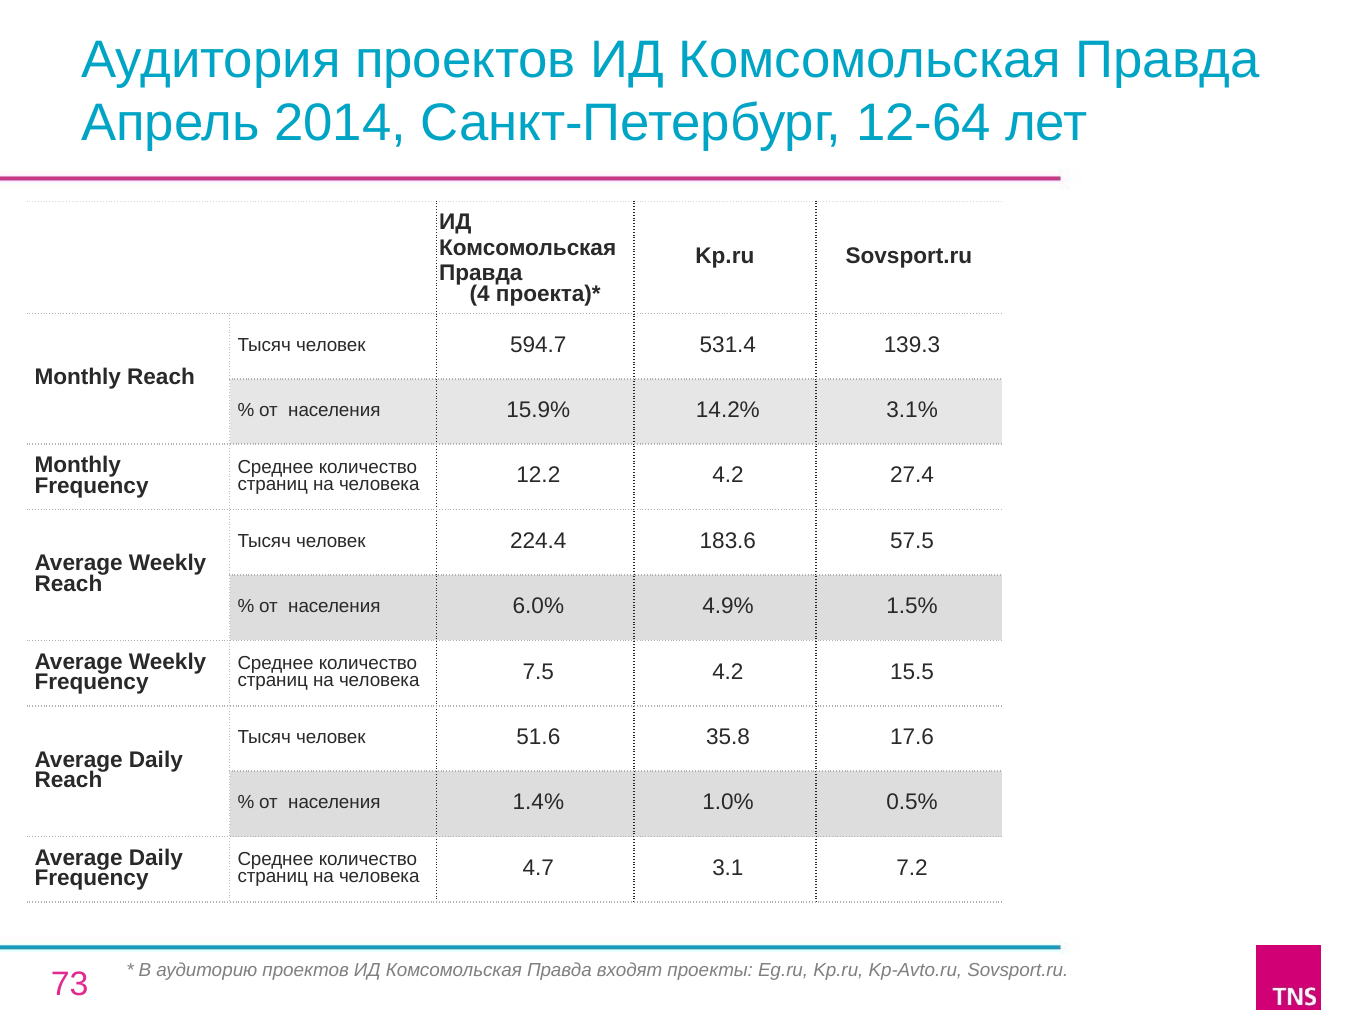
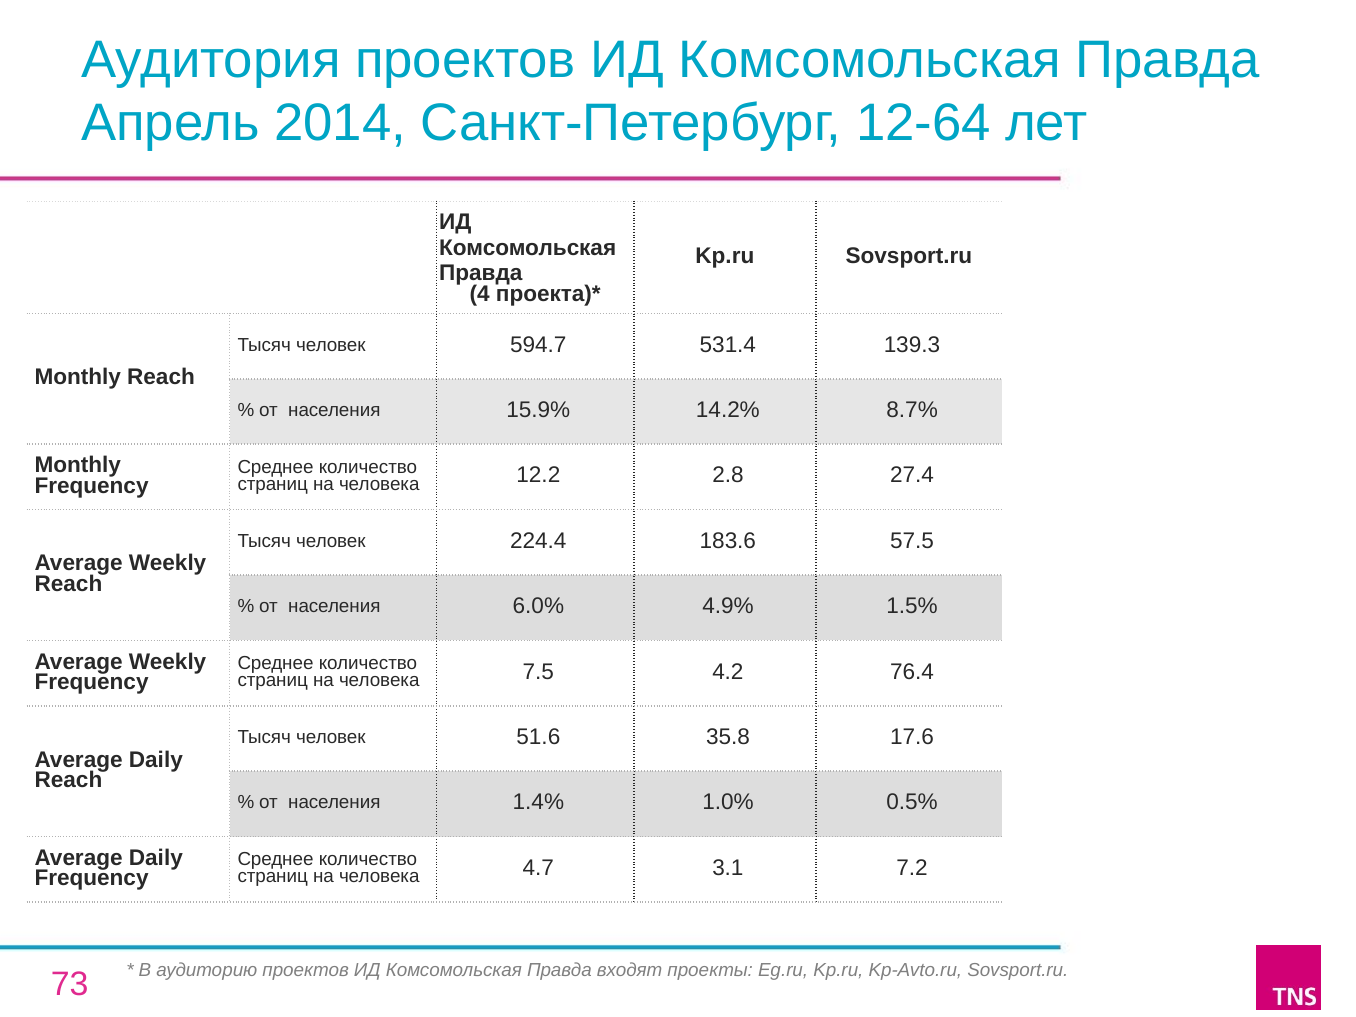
3.1%: 3.1% -> 8.7% (912, 410)
12.2 4.2: 4.2 -> 2.8 (728, 476)
15.5: 15.5 -> 76.4 (912, 672)
